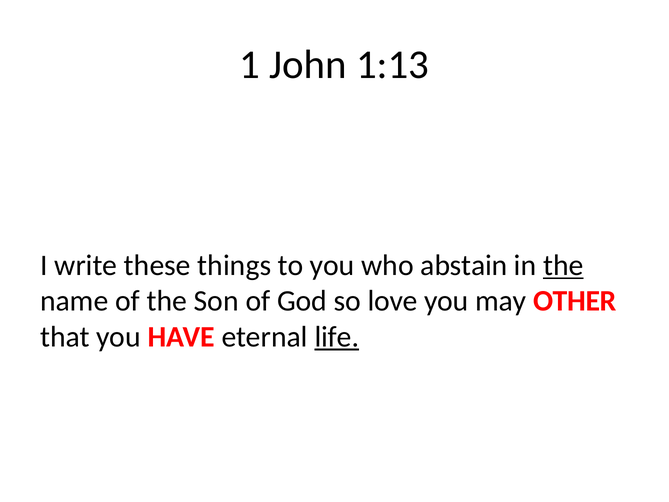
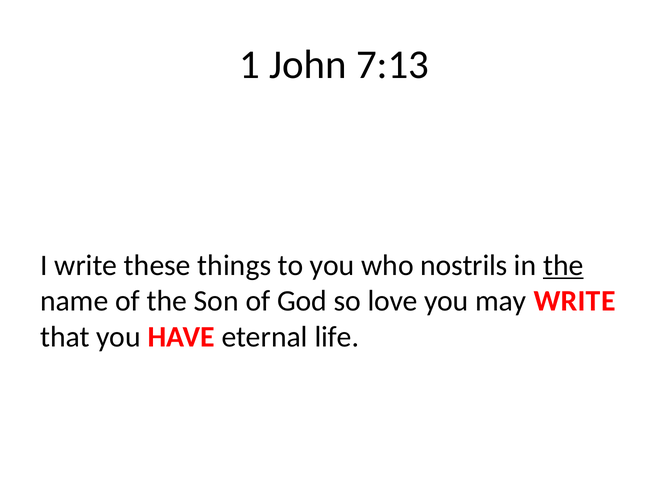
1:13: 1:13 -> 7:13 (393, 65)
abstain: abstain -> nostrils (464, 265)
may OTHER: OTHER -> WRITE (575, 301)
life underline: present -> none (337, 337)
